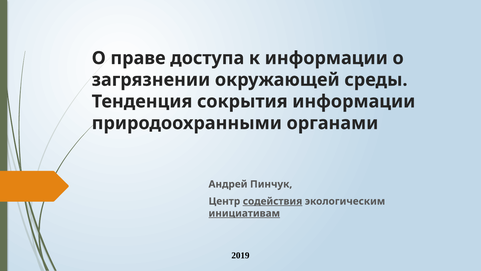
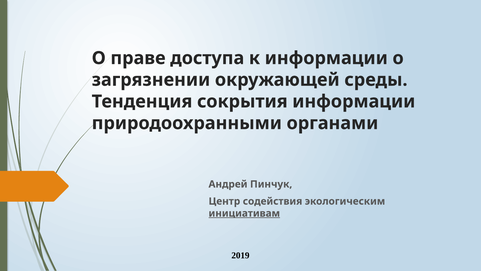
содействия underline: present -> none (273, 201)
